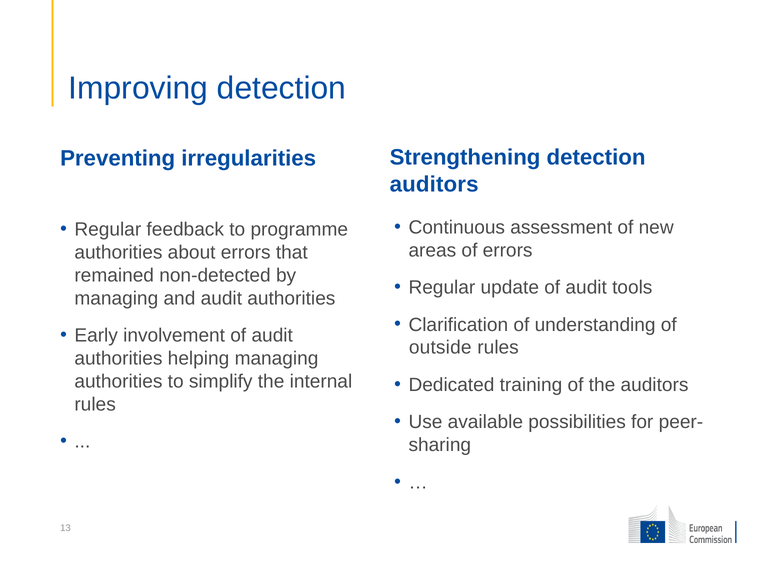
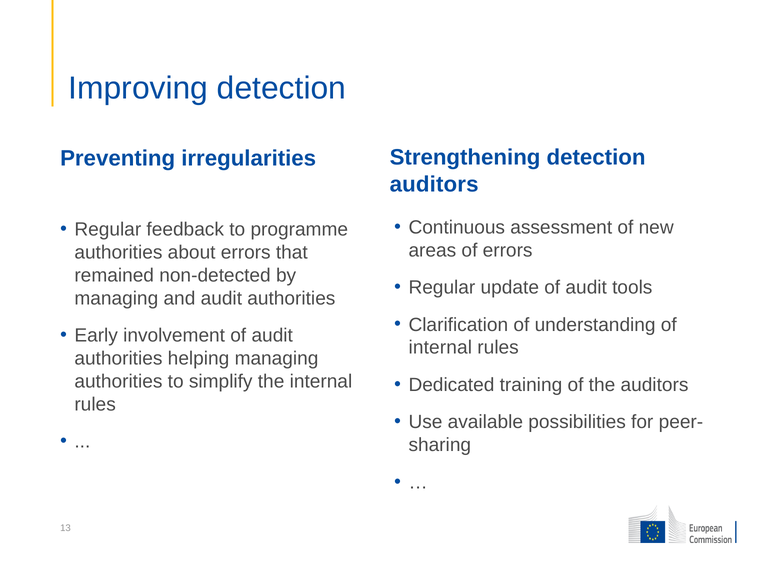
outside: outside -> internal (440, 348)
